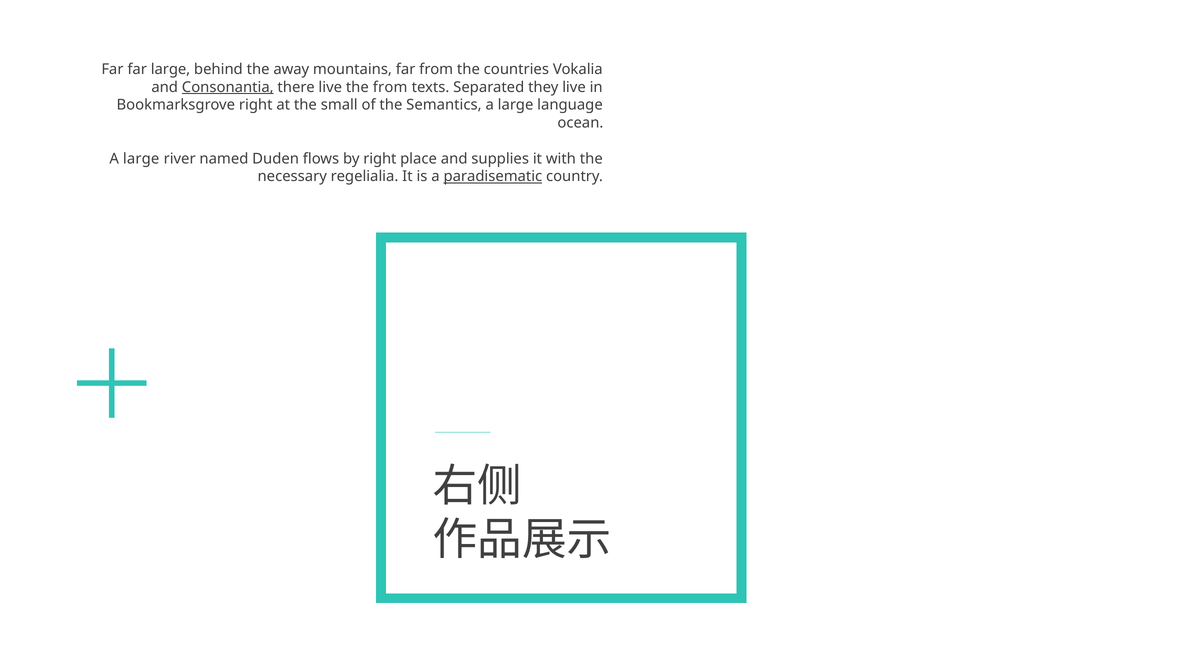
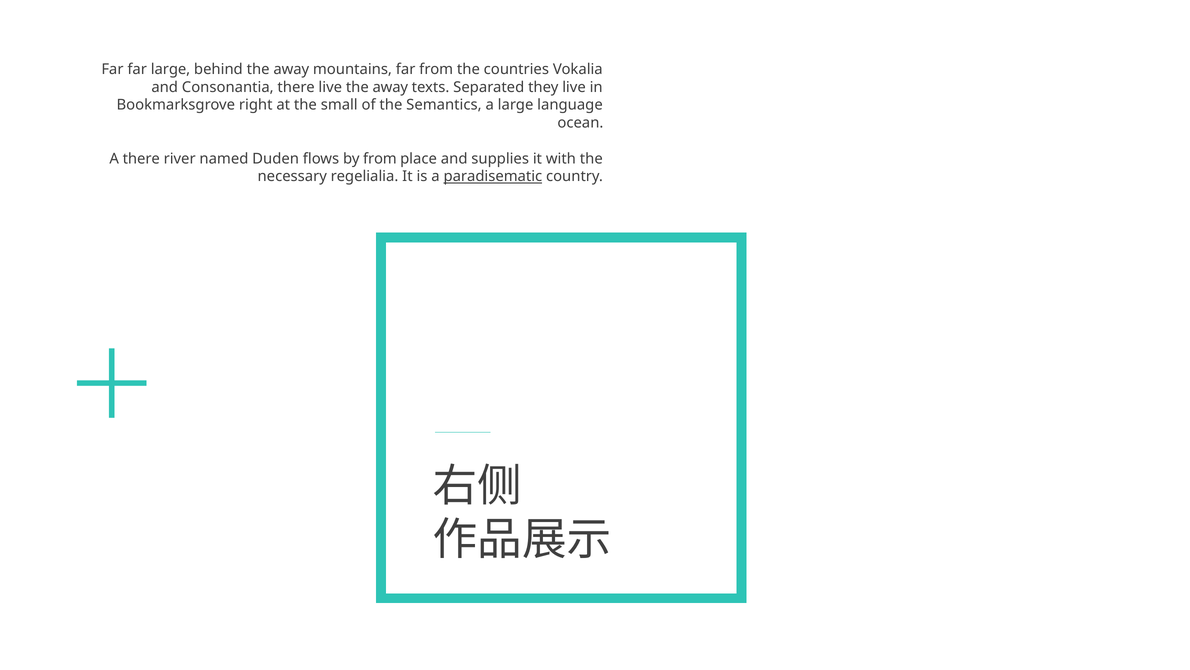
Consonantia underline: present -> none (228, 87)
live the from: from -> away (390, 87)
large: large -> there (141, 158)
by right: right -> from (380, 158)
